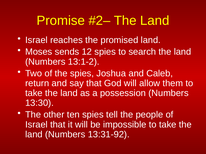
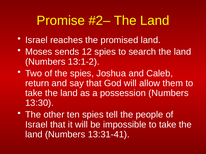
13:31-92: 13:31-92 -> 13:31-41 (109, 135)
